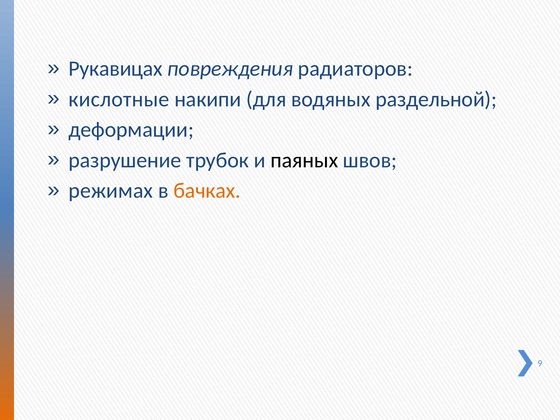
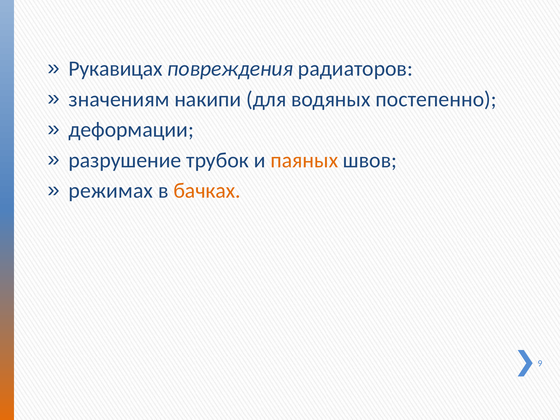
кислотные: кислотные -> значениям (119, 99)
раздельной: раздельной -> постепенно (436, 99)
паяных colour: black -> orange (304, 160)
